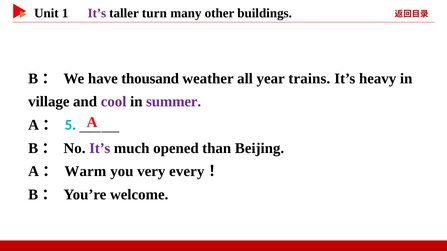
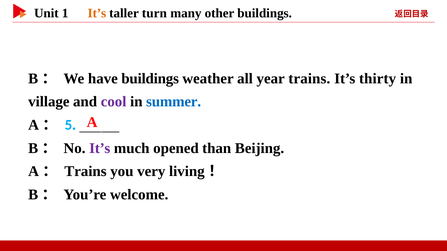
It’s colour: purple -> orange (97, 13)
have thousand: thousand -> buildings (150, 79)
heavy: heavy -> thirty (378, 79)
summer colour: purple -> blue (174, 102)
Warm: Warm -> Trains (85, 172)
every: every -> living (187, 172)
